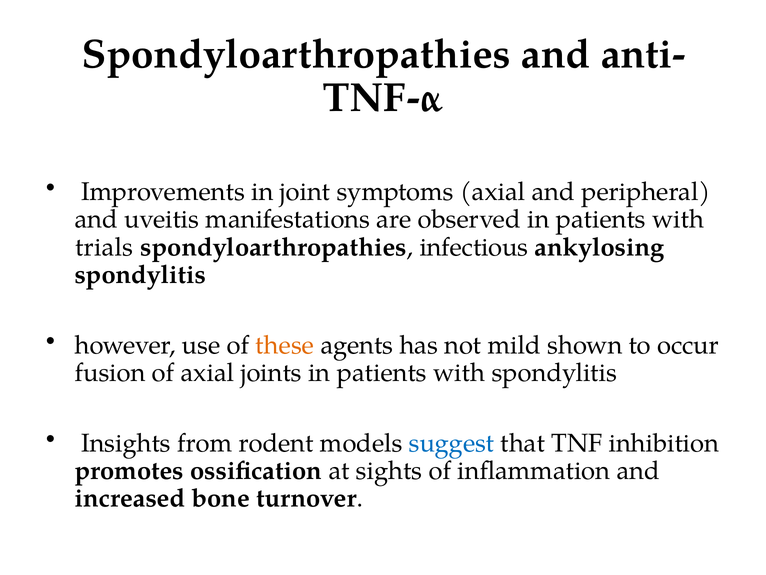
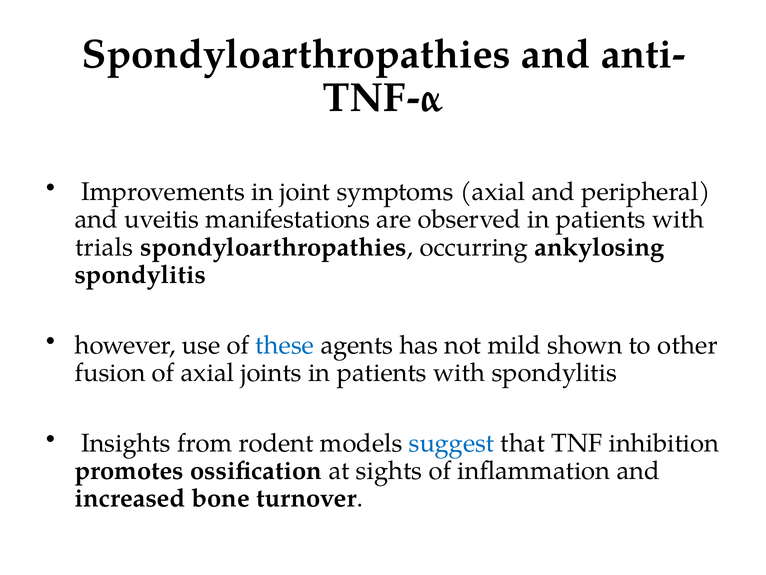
infectious: infectious -> occurring (474, 247)
these colour: orange -> blue (285, 345)
occur: occur -> other (688, 345)
